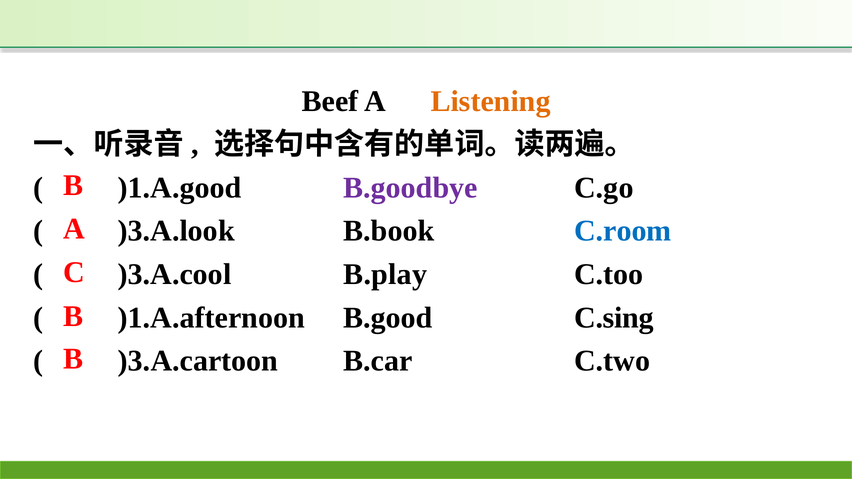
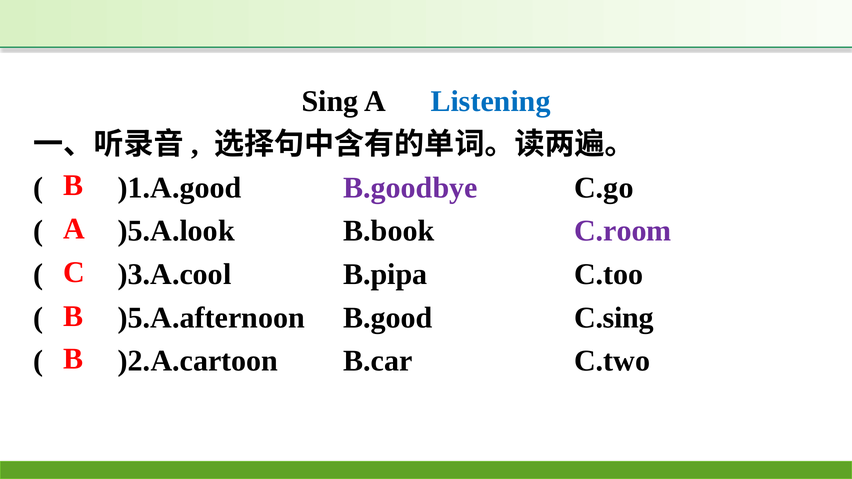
Beef: Beef -> Sing (330, 101)
Listening colour: orange -> blue (491, 101)
)3.A.look: )3.A.look -> )5.A.look (176, 231)
C.room colour: blue -> purple (623, 231)
B.play: B.play -> B.pipa (385, 274)
)1.A.afternoon: )1.A.afternoon -> )5.A.afternoon (211, 318)
)3.A.cartoon: )3.A.cartoon -> )2.A.cartoon (198, 361)
